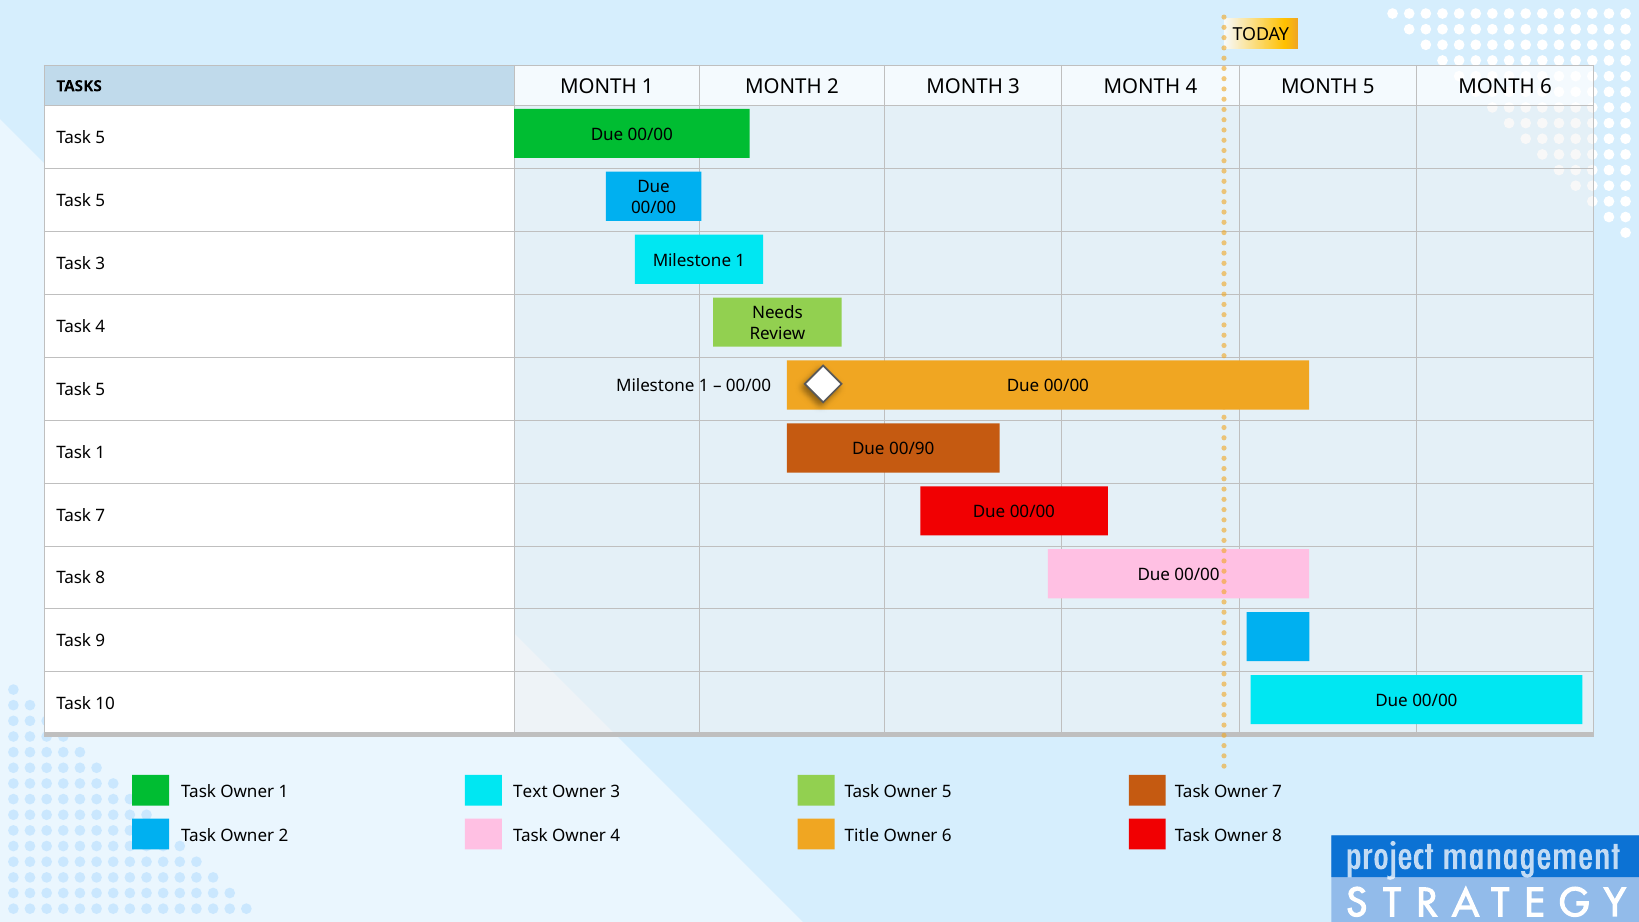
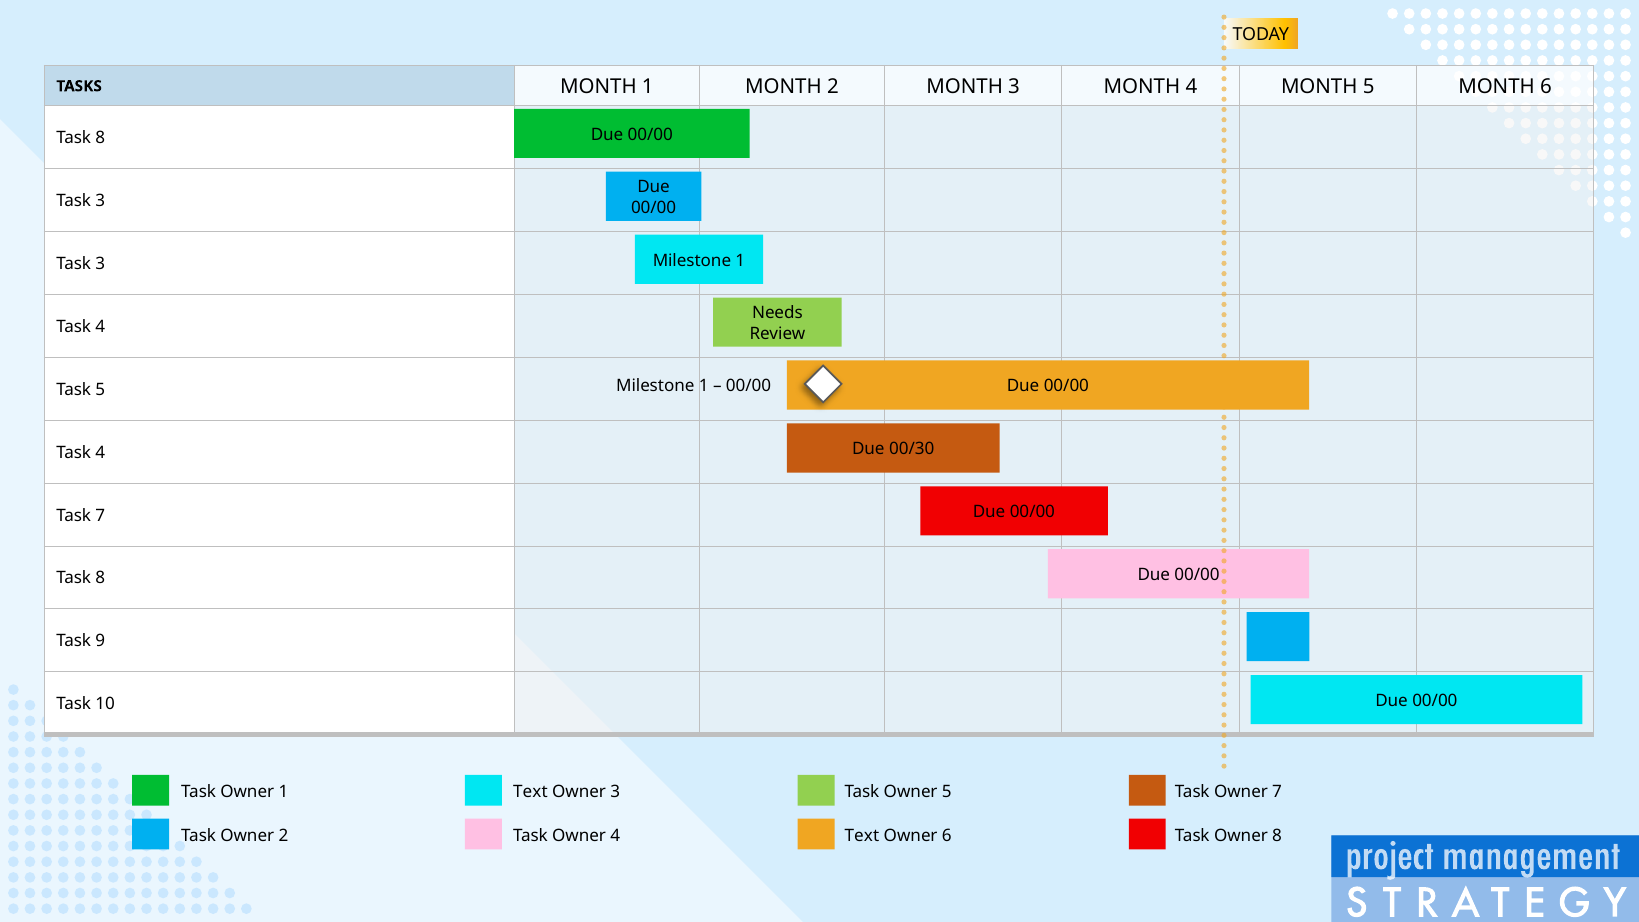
5: 5 -> 8 (100, 138)
5: 5 -> 3 (100, 201)
00/90: 00/90 -> 00/30 (912, 449)
1: 1 -> 4 (100, 452)
Title: Title -> Text (862, 836)
